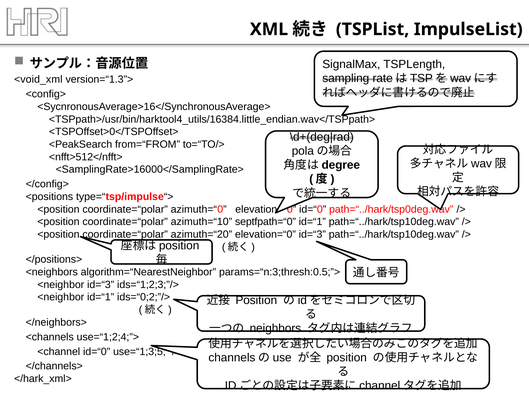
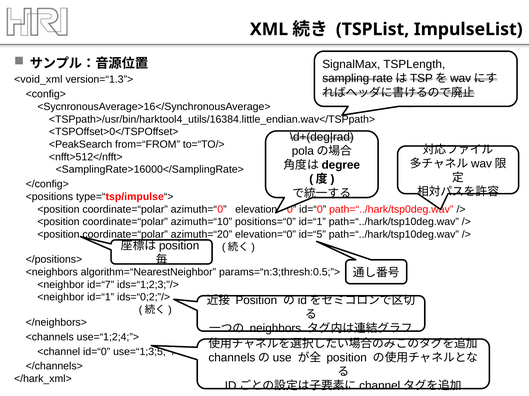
septfpath=“0: septfpath=“0 -> positions=“0 (265, 222)
elevation=“0 id=“3: id=“3 -> id=“5 (312, 235)
<neighbor id=“3: id=“3 -> id=“7 (101, 285)
